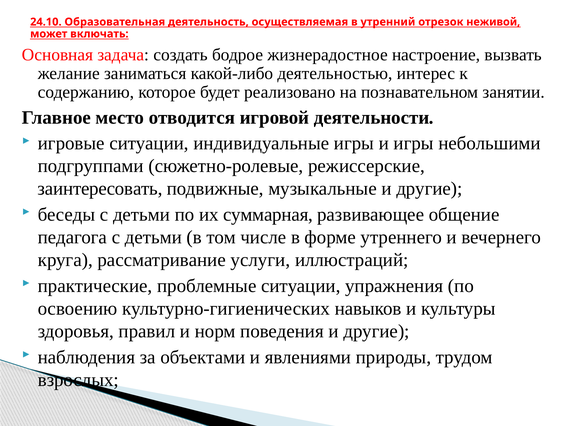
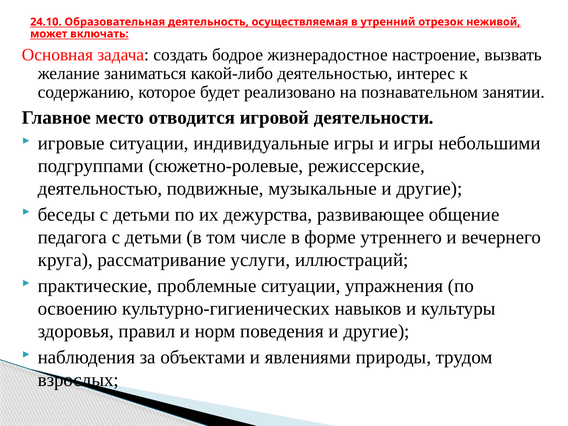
заинтересовать: заинтересовать -> деятельностью (100, 189)
суммарная: суммарная -> дежурства (268, 215)
